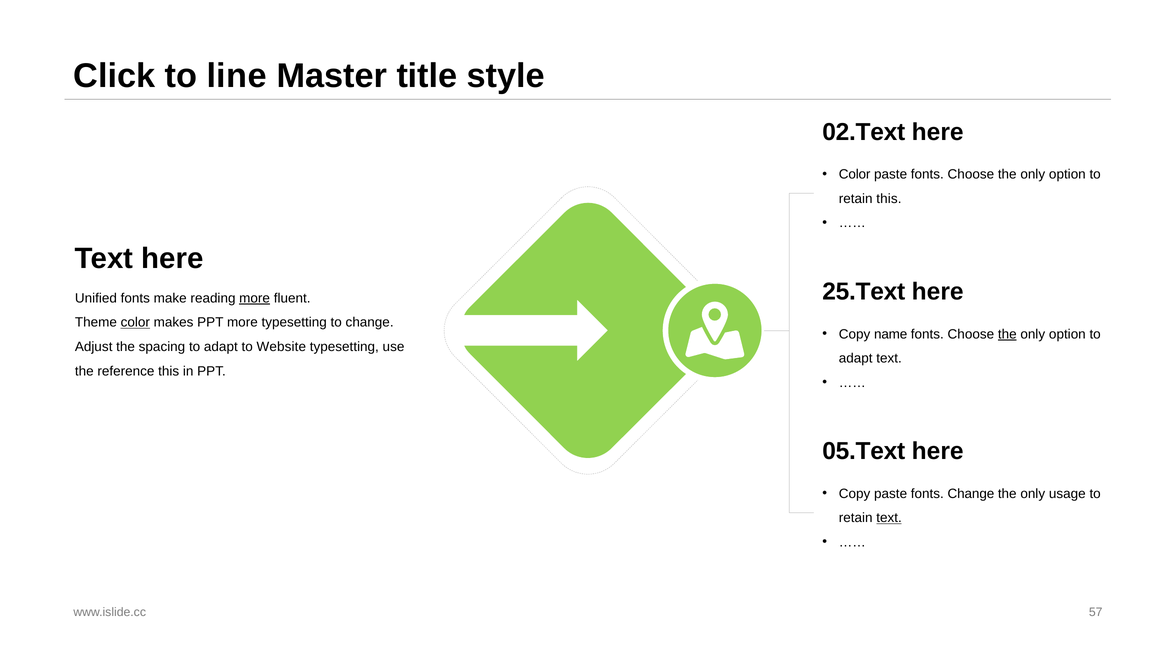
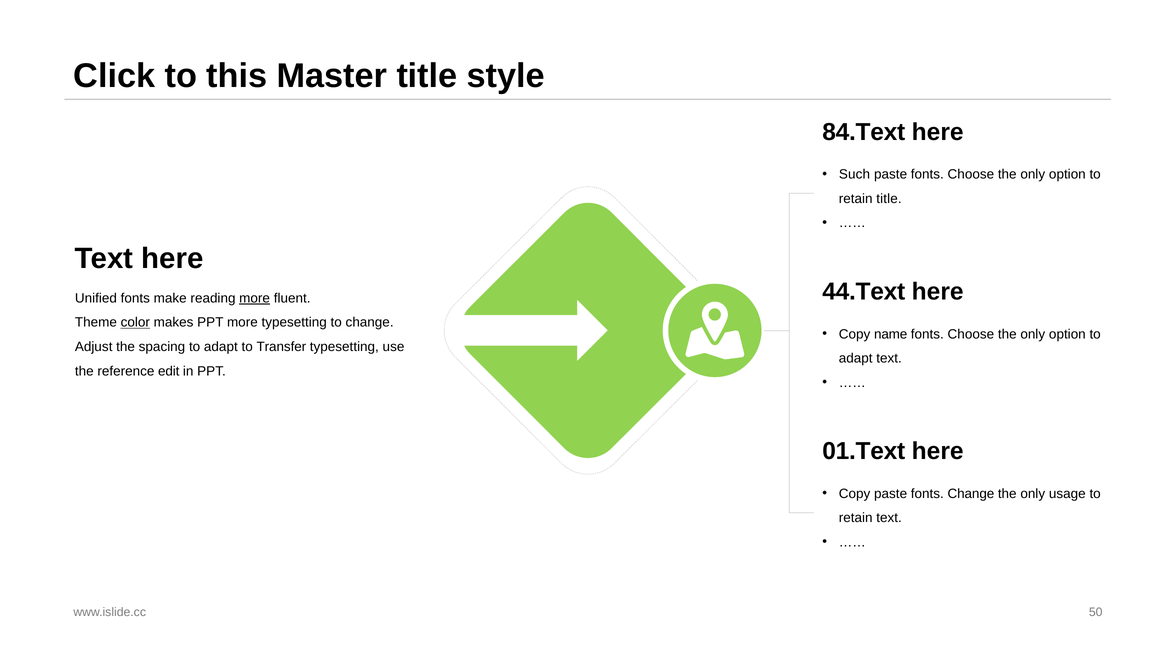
line: line -> this (237, 76)
02.Text: 02.Text -> 84.Text (864, 132)
Color: Color -> Such (854, 175)
retain this: this -> title (889, 199)
25.Text: 25.Text -> 44.Text (864, 292)
the underline: present -> none (1007, 334)
Website: Website -> Transfer (281, 347)
reference this: this -> edit (169, 371)
05.Text: 05.Text -> 01.Text (864, 452)
text underline: present -> none (889, 518)
57: 57 -> 50 (1096, 613)
